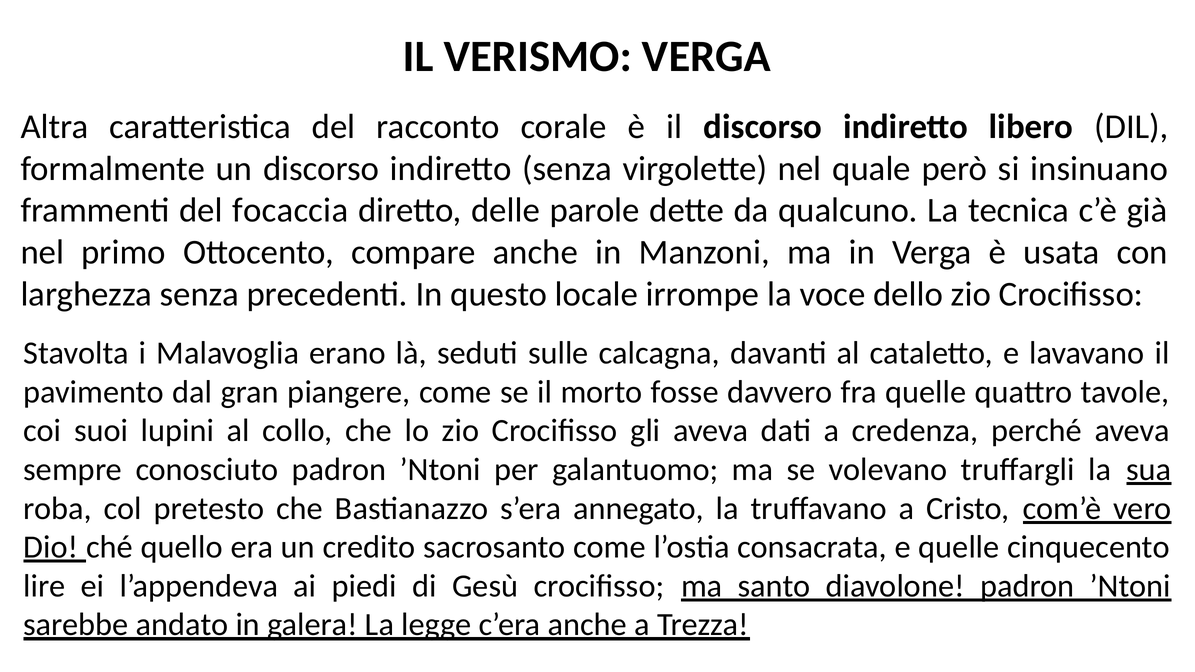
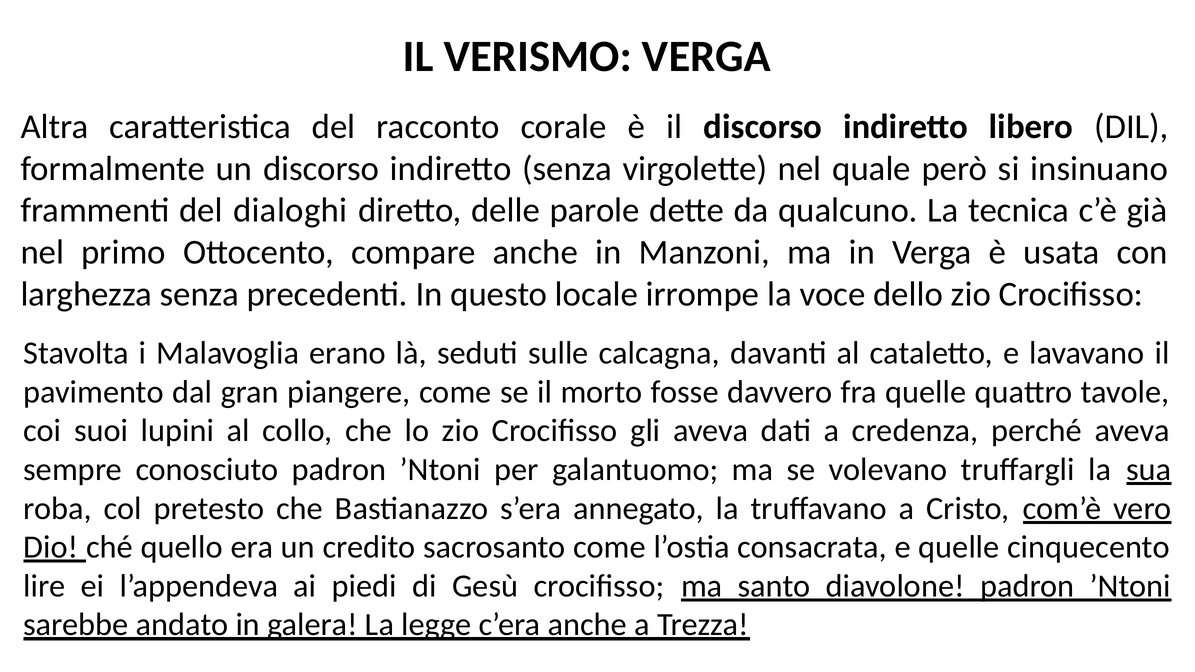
focaccia: focaccia -> dialoghi (290, 210)
